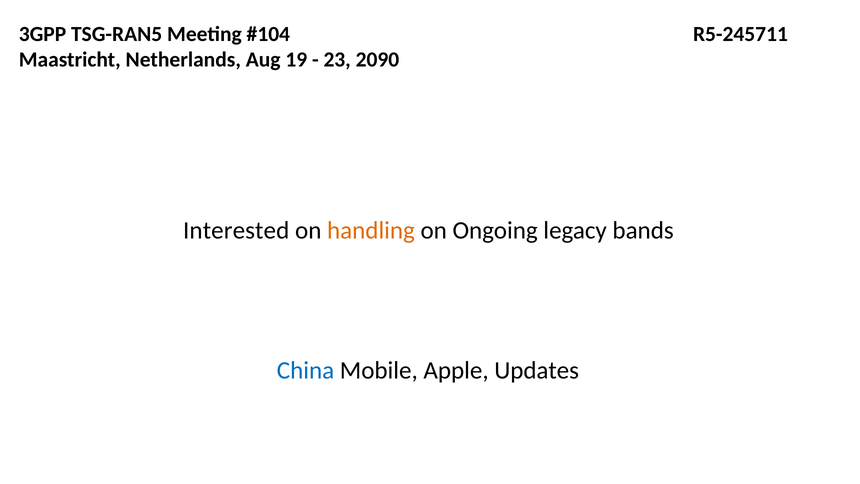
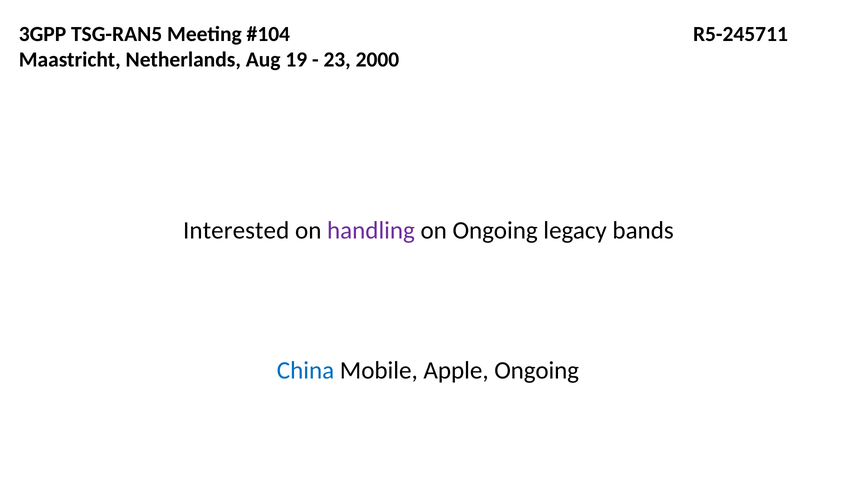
2090: 2090 -> 2000 (377, 60)
handling colour: orange -> purple (371, 230)
Apple Updates: Updates -> Ongoing (537, 370)
